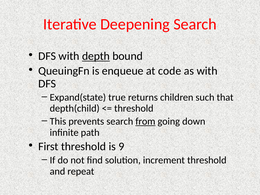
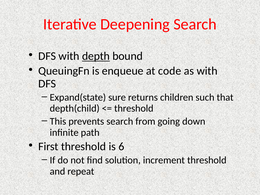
true: true -> sure (117, 97)
from underline: present -> none (145, 121)
9: 9 -> 6 (121, 147)
